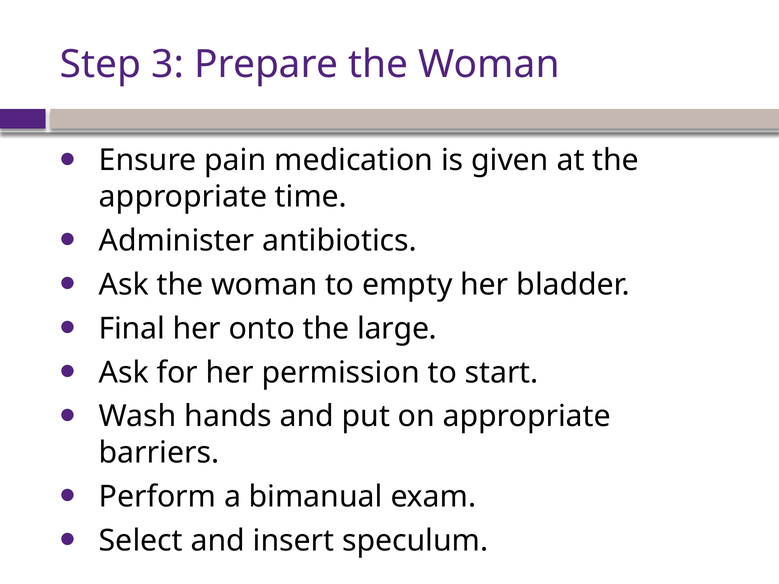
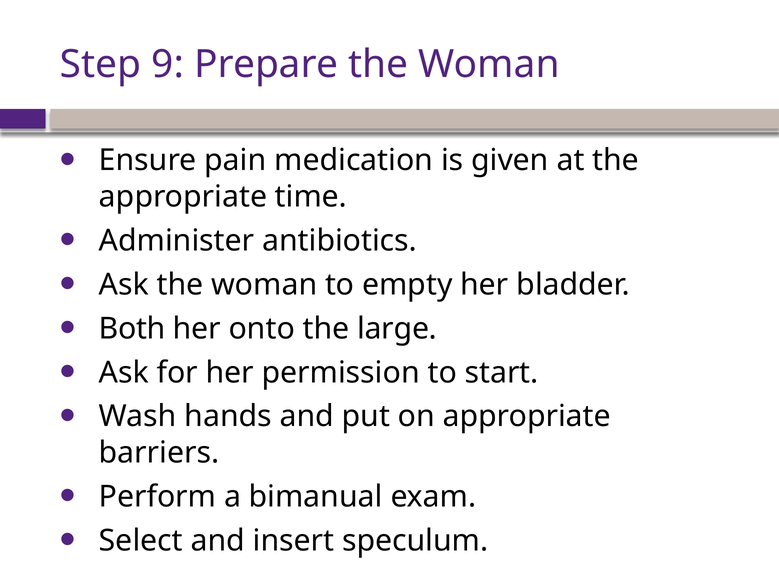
3: 3 -> 9 (168, 64)
Final: Final -> Both (132, 329)
